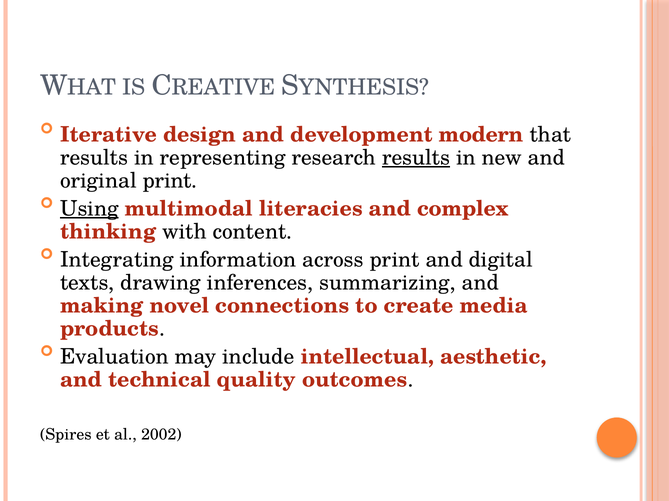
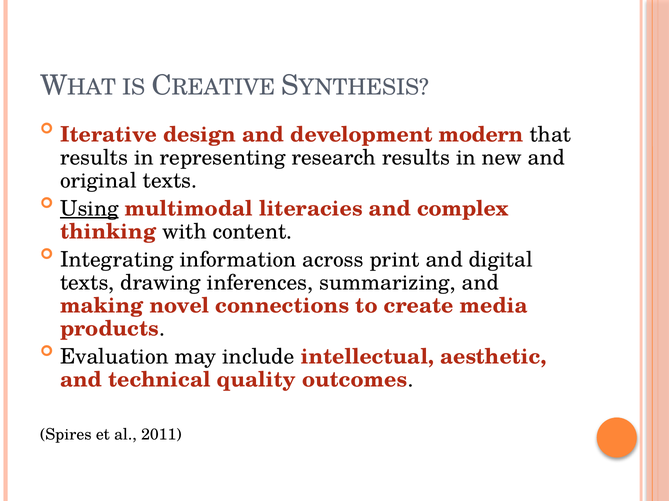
results underline: present -> none (416, 158)
original print: print -> texts (170, 181)
2002: 2002 -> 2011 (161, 435)
